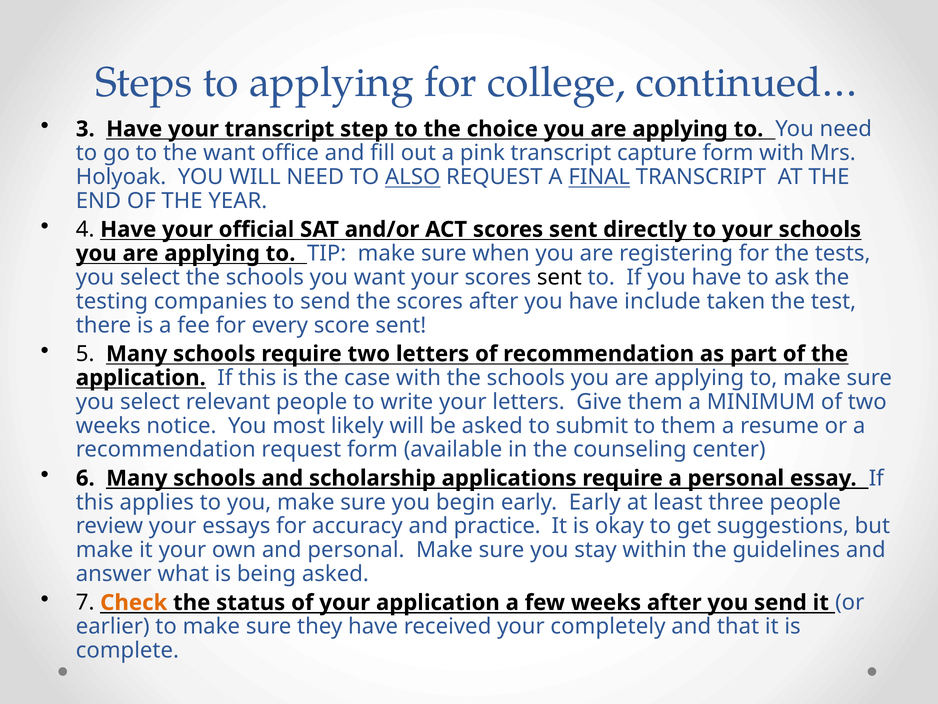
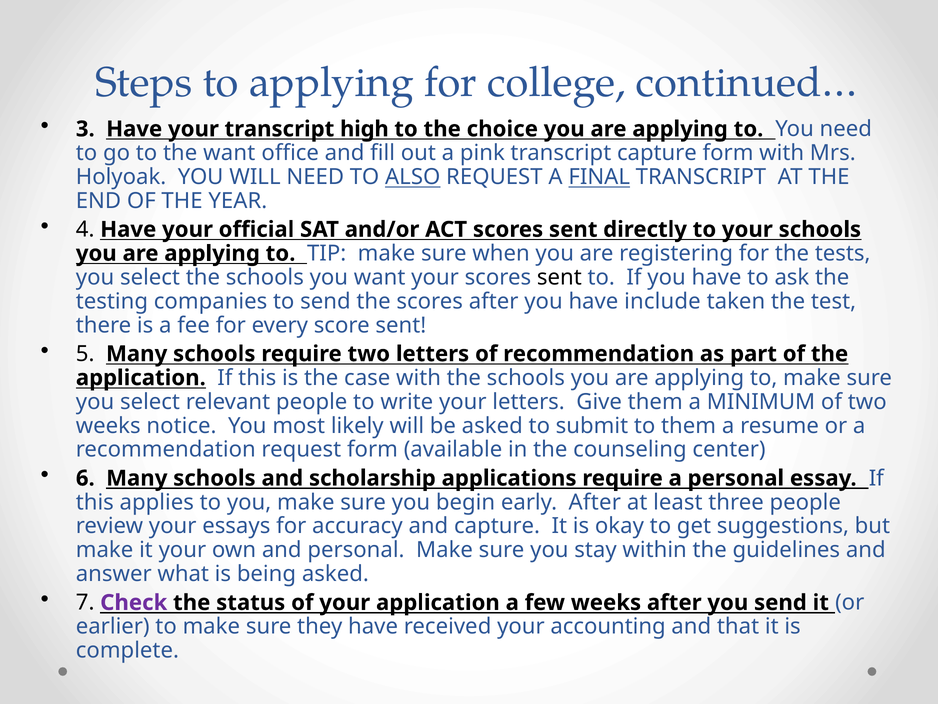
step: step -> high (364, 129)
early Early: Early -> After (595, 502)
and practice: practice -> capture (497, 526)
Check colour: orange -> purple (134, 602)
completely: completely -> accounting (608, 626)
